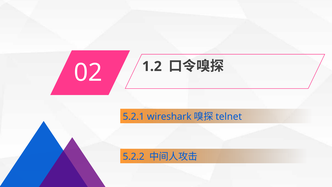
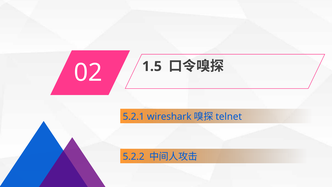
1.2: 1.2 -> 1.5 (152, 66)
